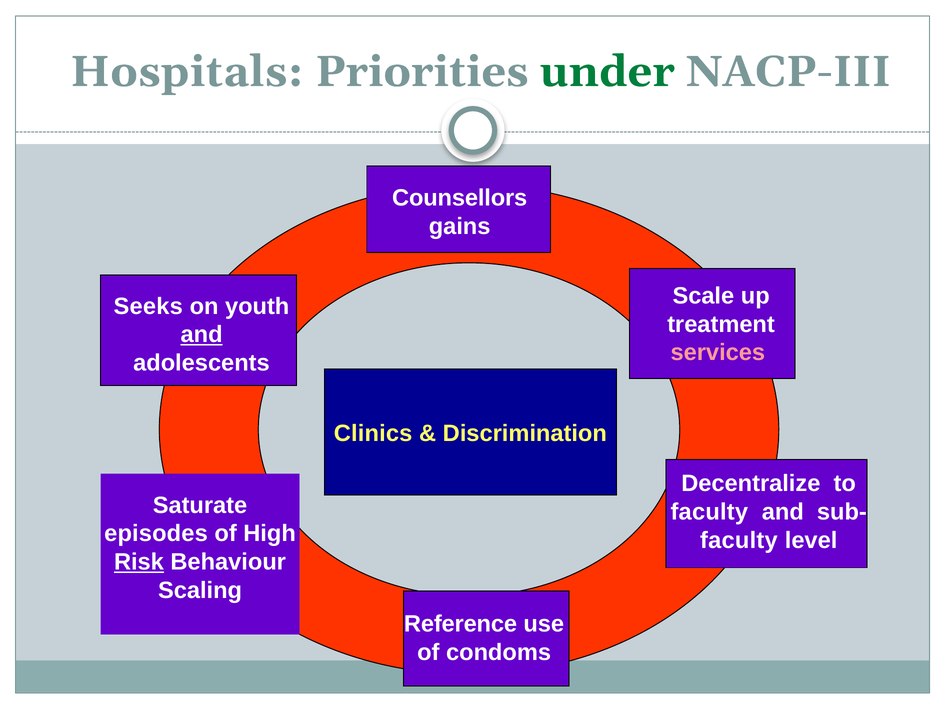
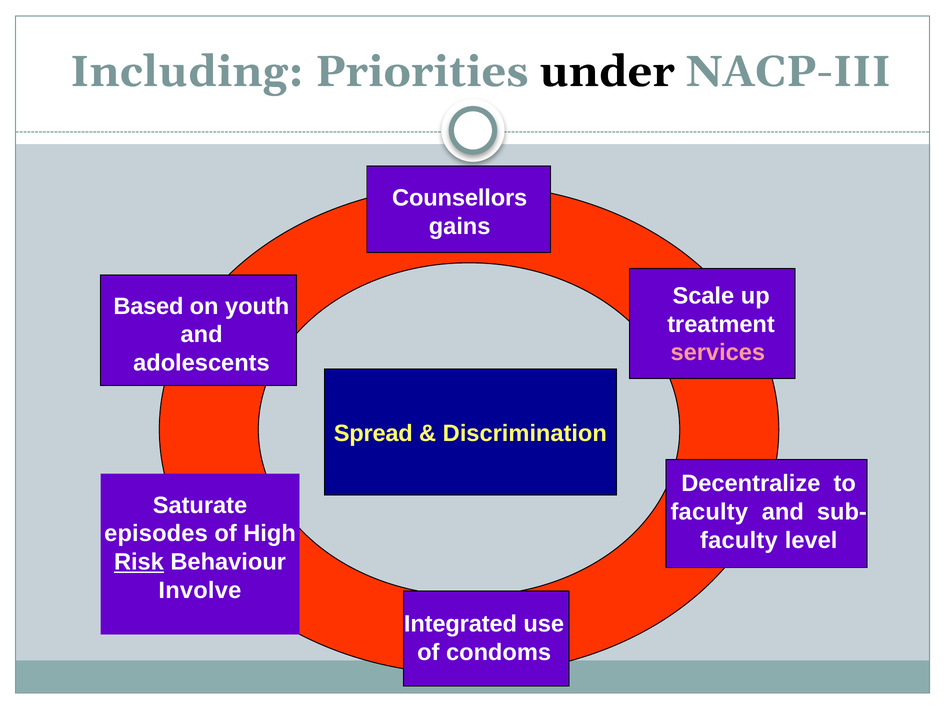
Hospitals: Hospitals -> Including (187, 72)
under colour: green -> black (607, 72)
Seeks: Seeks -> Based (148, 306)
and underline: present -> none (202, 335)
Clinics: Clinics -> Spread (373, 434)
Scaling: Scaling -> Involve (200, 591)
Reference: Reference -> Integrated (460, 625)
